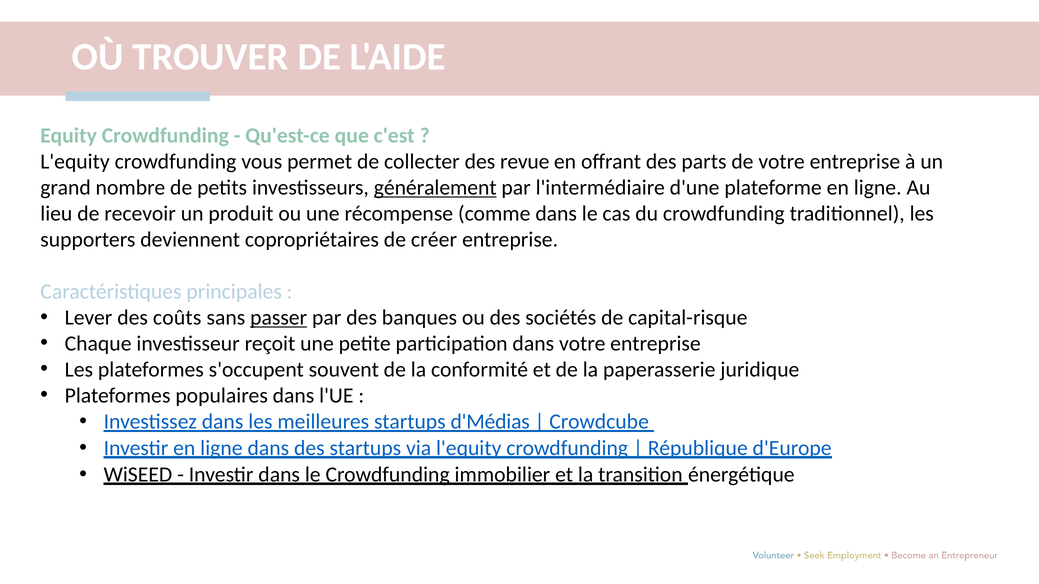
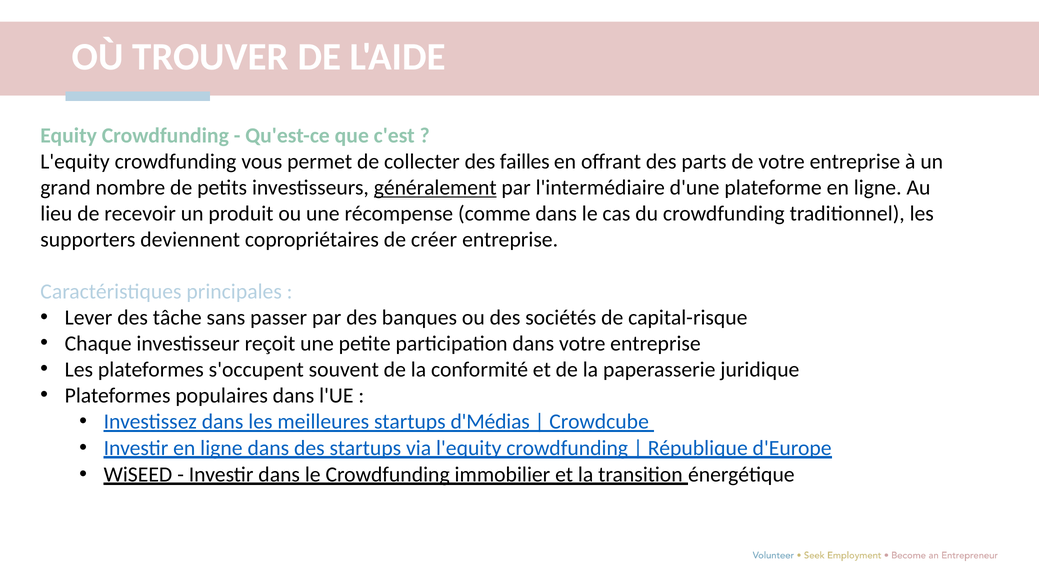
revue: revue -> failles (525, 162)
coûts: coûts -> tâche (177, 318)
passer underline: present -> none (279, 318)
